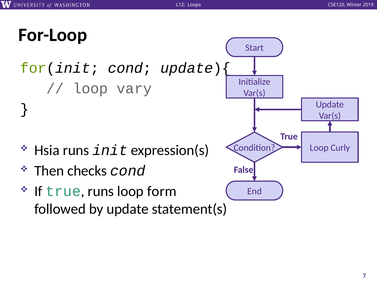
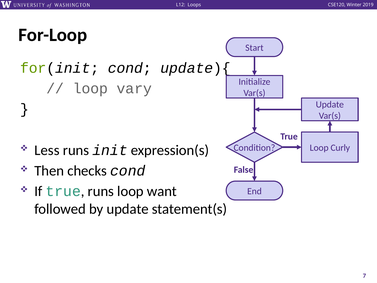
Hsia: Hsia -> Less (47, 150)
form: form -> want (162, 191)
